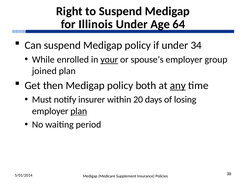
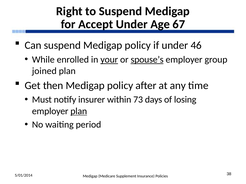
Illinois: Illinois -> Accept (96, 24)
64: 64 -> 67 (179, 24)
34: 34 -> 46 (196, 45)
spouse’s underline: none -> present (147, 60)
both: both -> after (146, 86)
any underline: present -> none (178, 86)
20: 20 -> 73 (138, 100)
